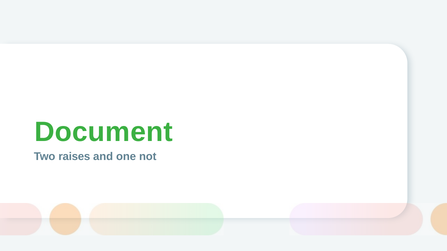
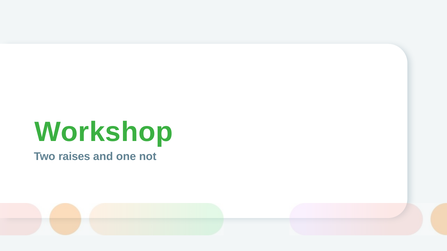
Document: Document -> Workshop (104, 132)
